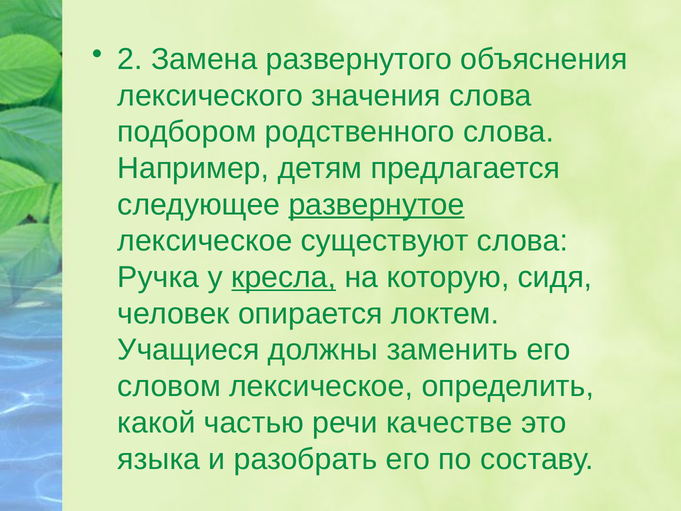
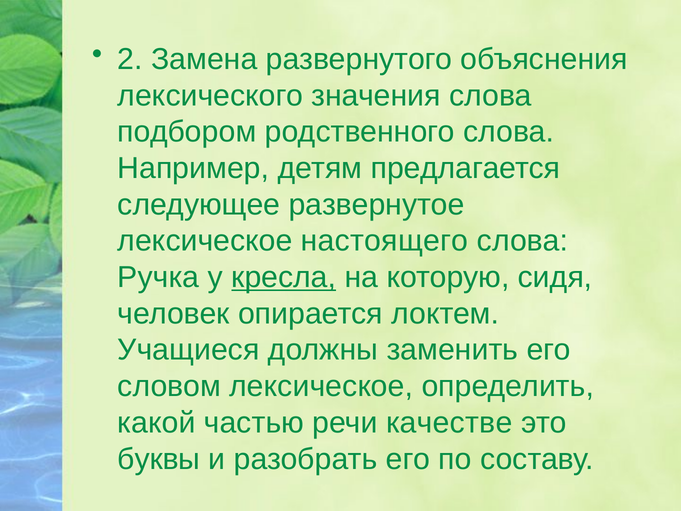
развернутое underline: present -> none (377, 204)
существуют: существуют -> настоящего (385, 241)
языка: языка -> буквы (159, 459)
